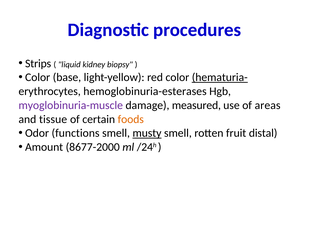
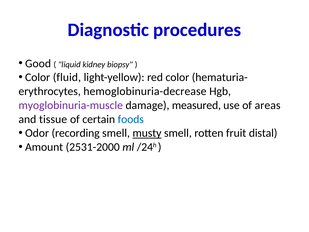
Strips: Strips -> Good (38, 63)
base: base -> fluid (67, 77)
hematuria- underline: present -> none (220, 77)
hemoglobinuria-esterases: hemoglobinuria-esterases -> hemoglobinuria-decrease (145, 91)
foods colour: orange -> blue (131, 119)
functions: functions -> recording (76, 133)
8677-2000: 8677-2000 -> 2531-2000 (93, 147)
